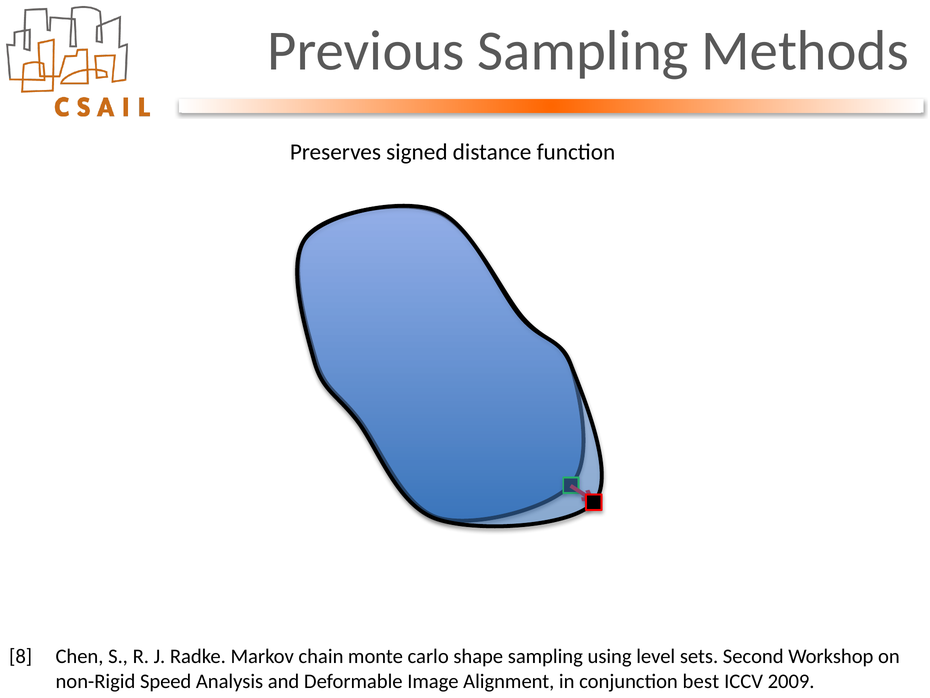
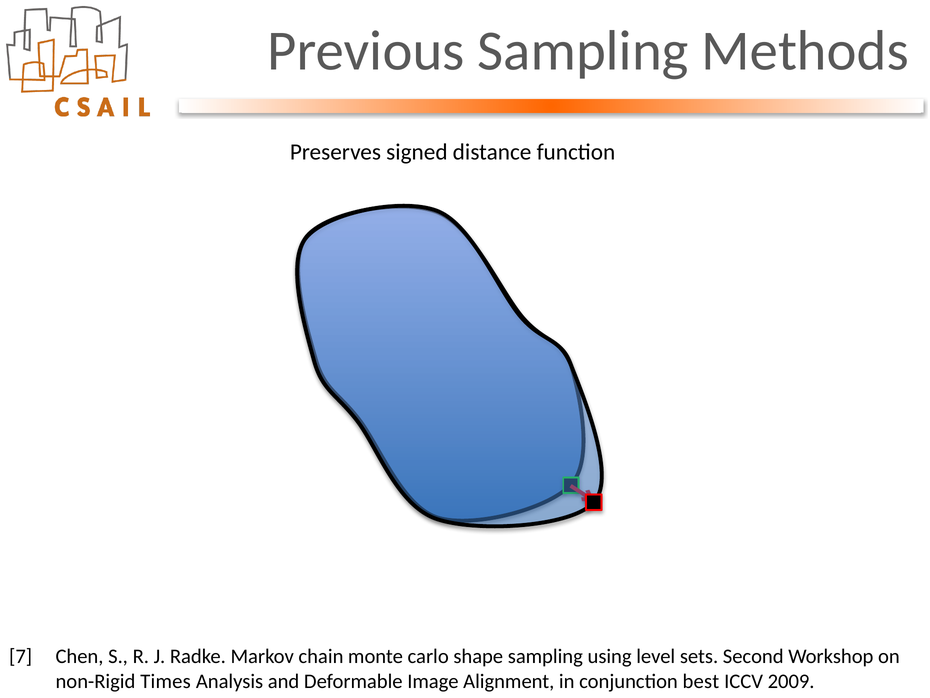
8: 8 -> 7 (21, 656)
Speed: Speed -> Times (166, 681)
